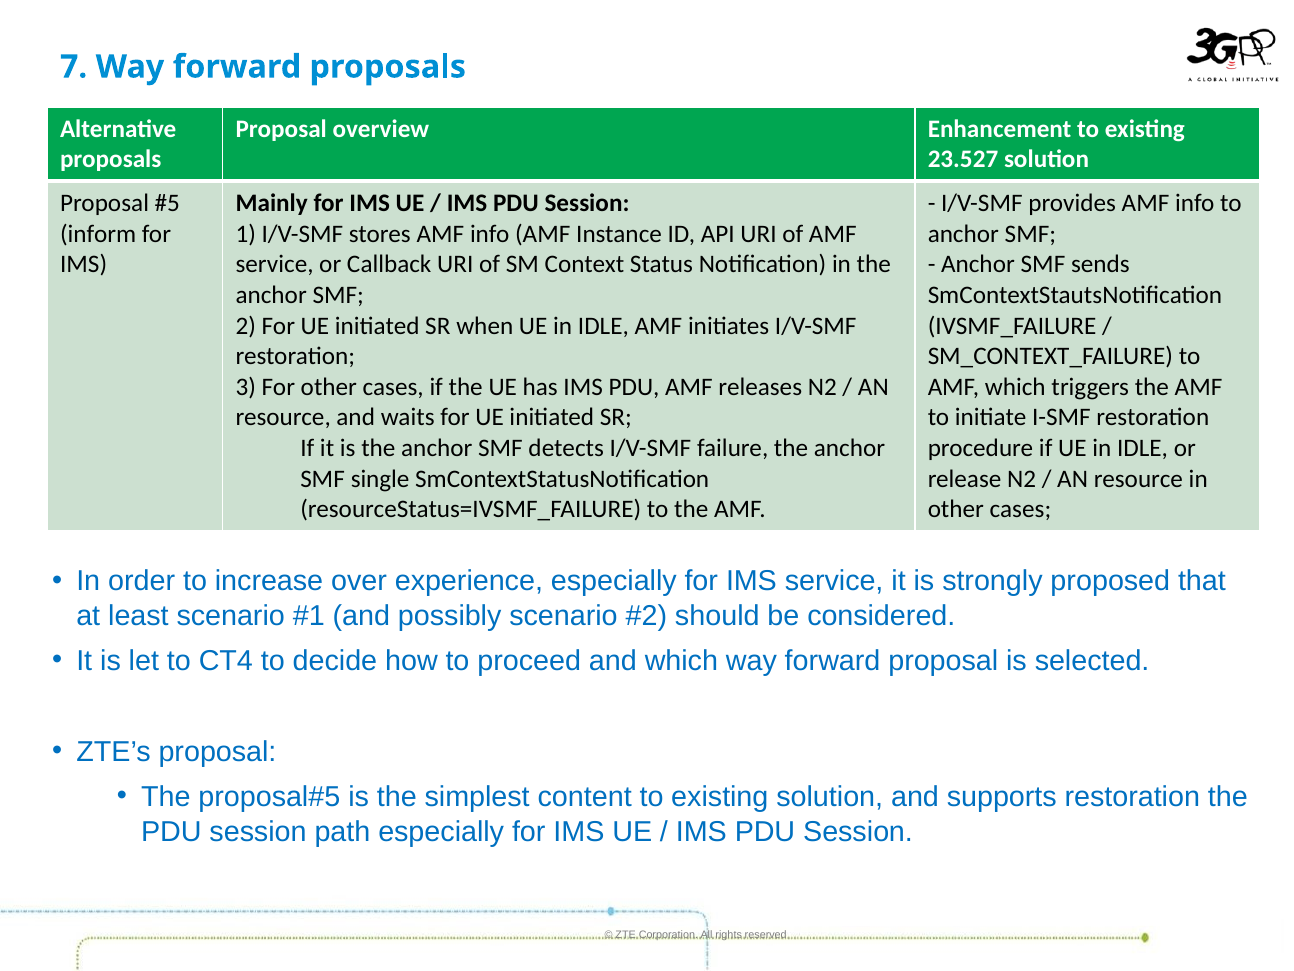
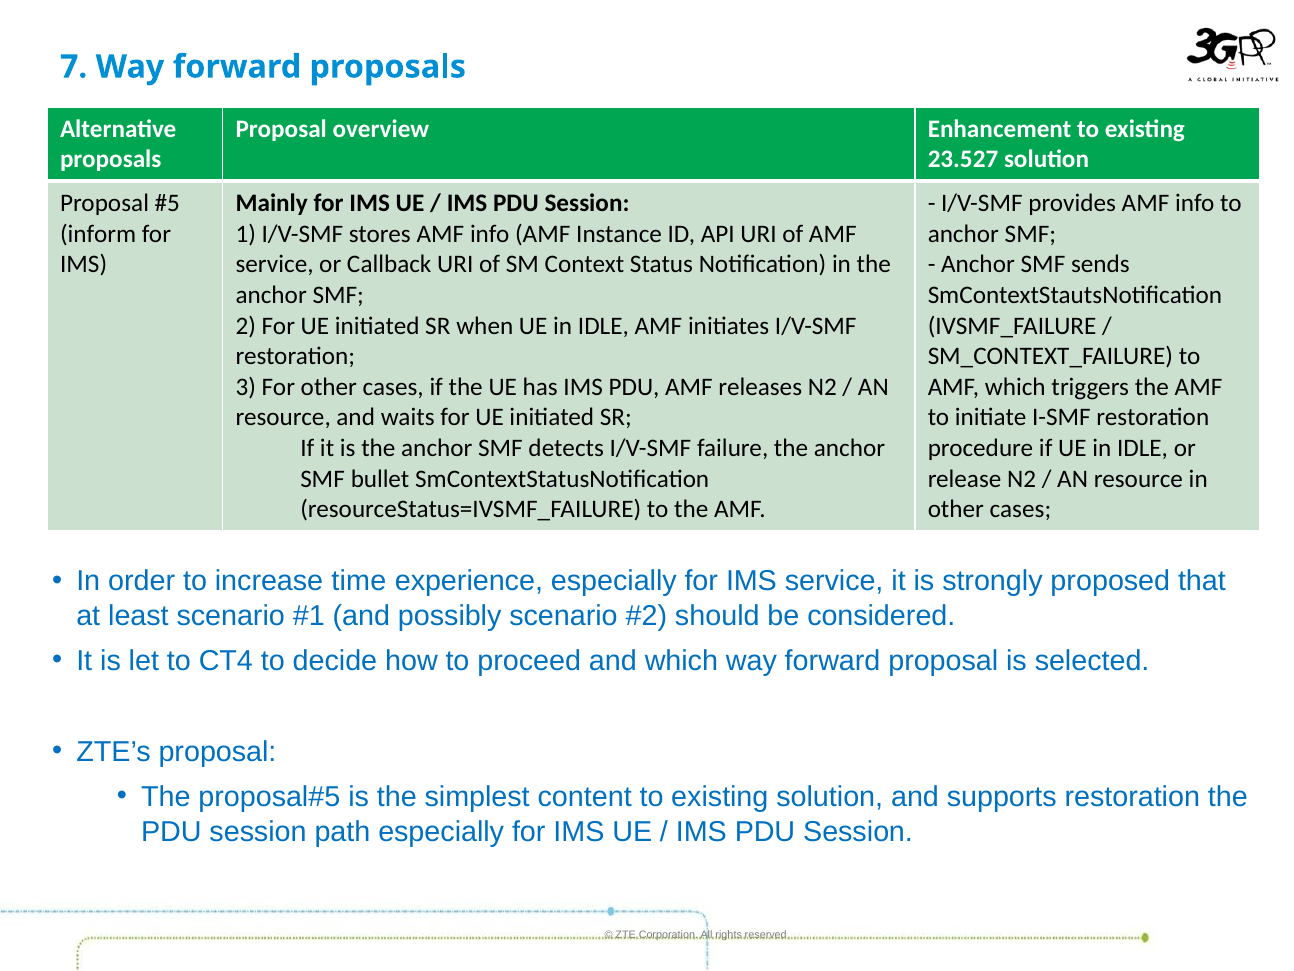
single: single -> bullet (380, 479)
over: over -> time (359, 581)
